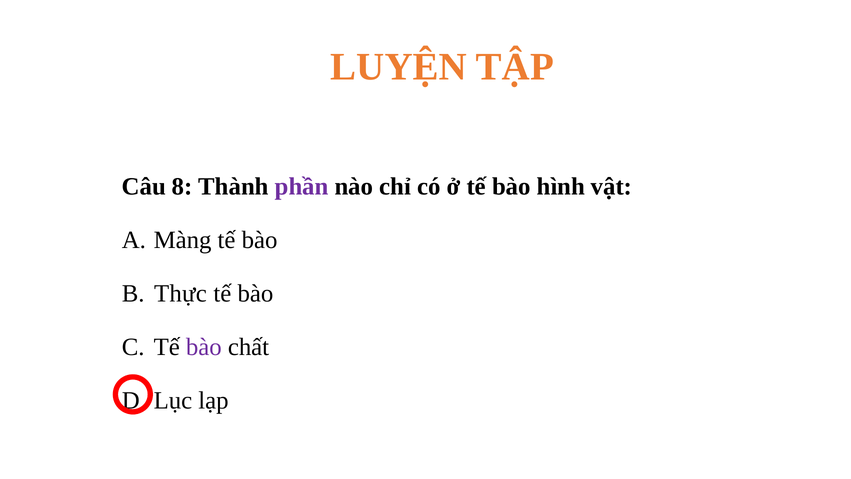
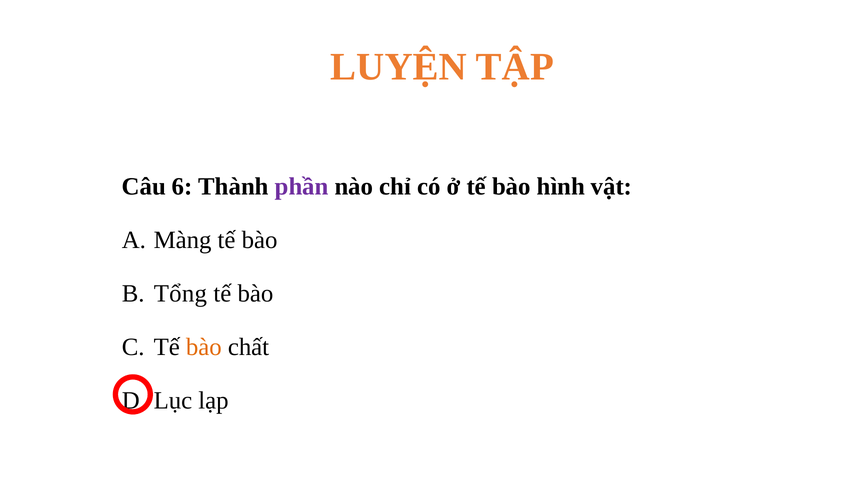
8: 8 -> 6 (182, 187)
Thực: Thực -> Tổng (180, 293)
bào colour: purple -> orange (204, 347)
